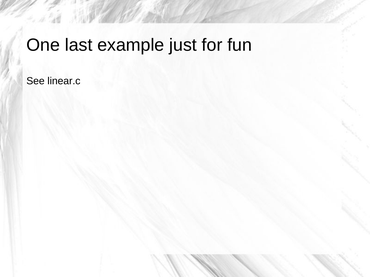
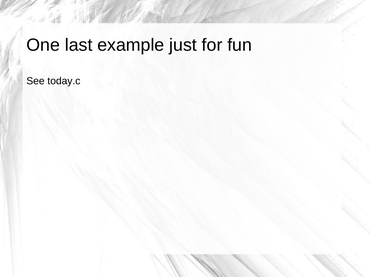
linear.c: linear.c -> today.c (64, 81)
